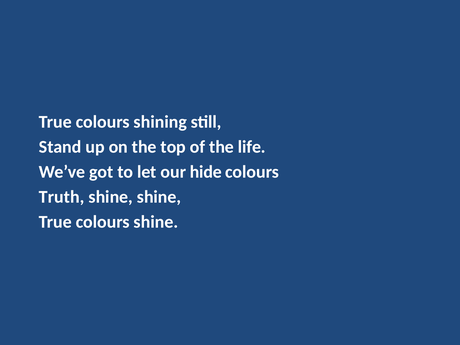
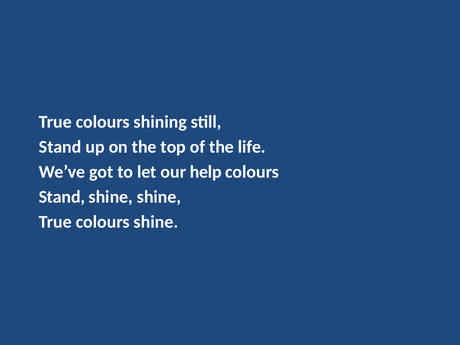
hide: hide -> help (206, 172)
Truth: Truth -> Stand (62, 197)
